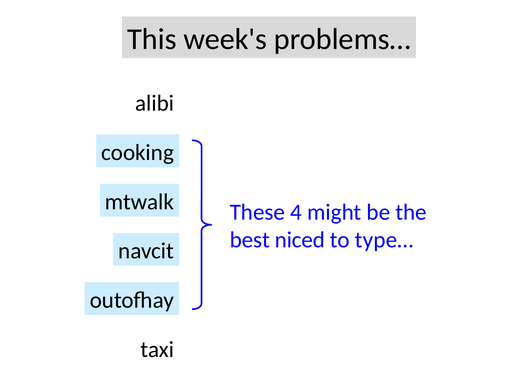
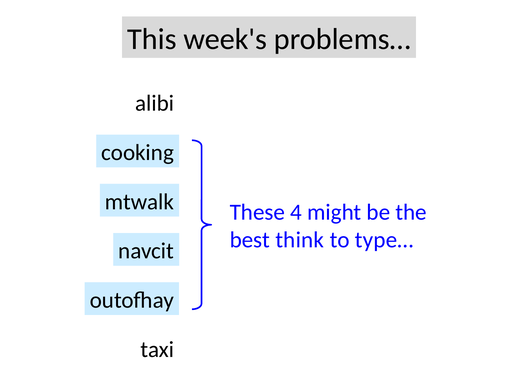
niced: niced -> think (300, 240)
